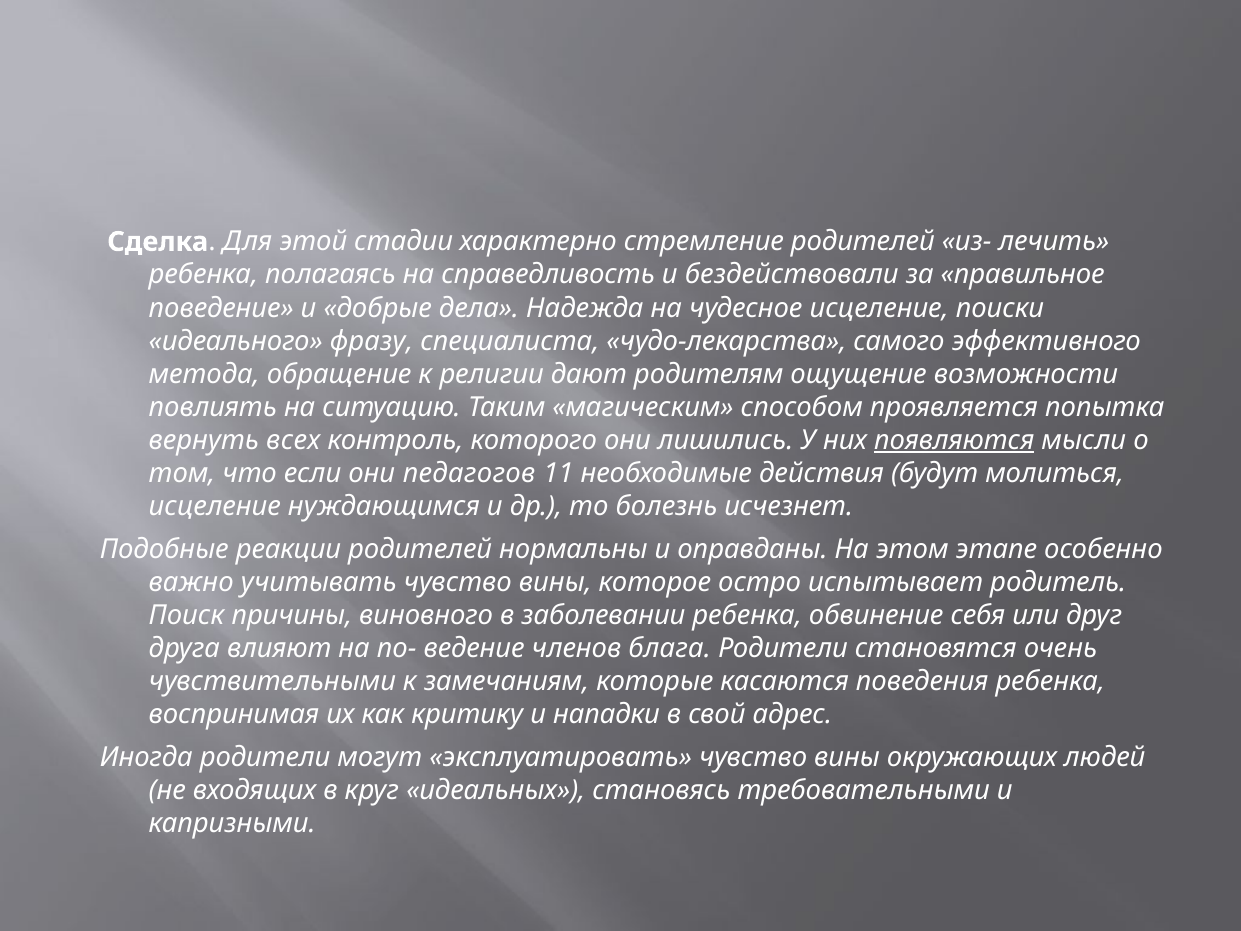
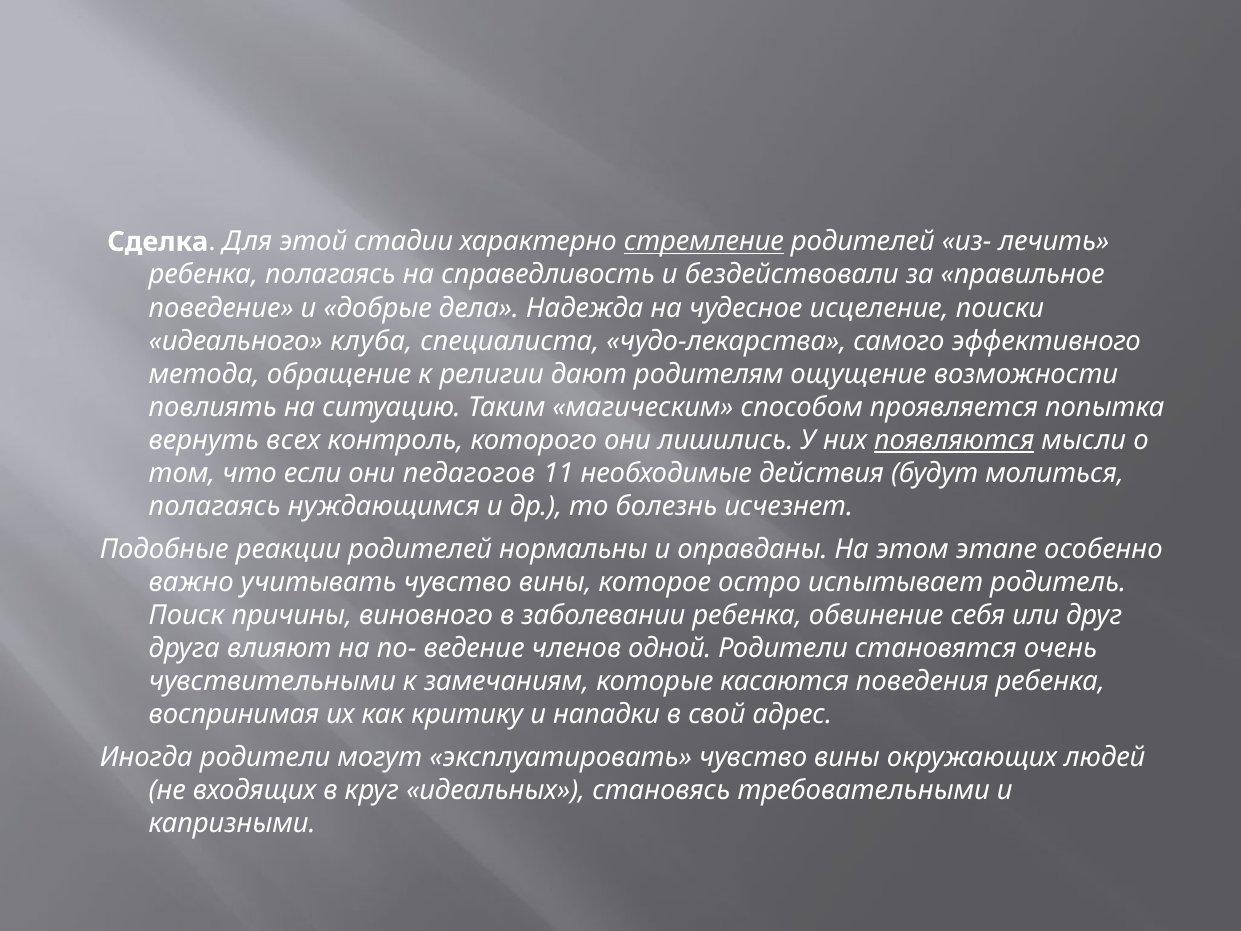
стремление underline: none -> present (704, 242)
фразу: фразу -> клуба (371, 341)
исцеление: исцеление -> полагаясь (215, 506)
блага: блага -> одной (670, 648)
